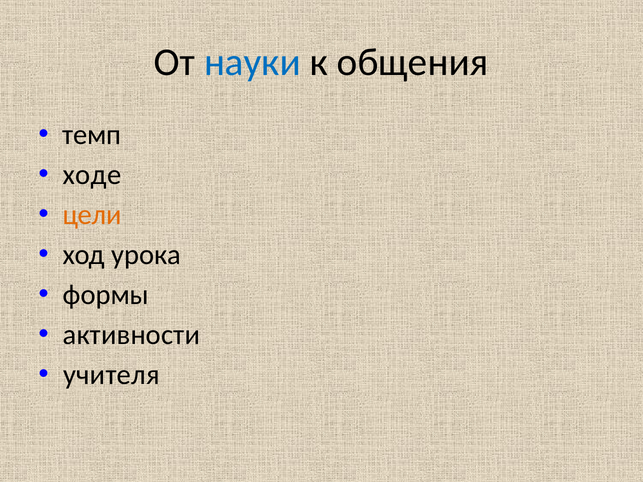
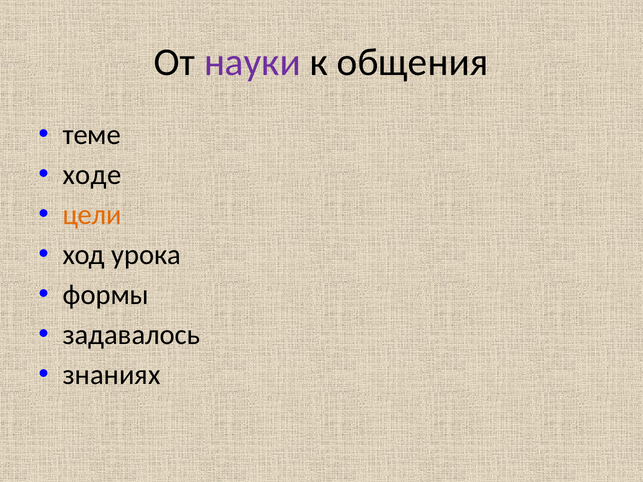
науки colour: blue -> purple (252, 62)
темп: темп -> теме (92, 135)
активности: активности -> задавалось (131, 335)
учителя: учителя -> знаниях (112, 375)
